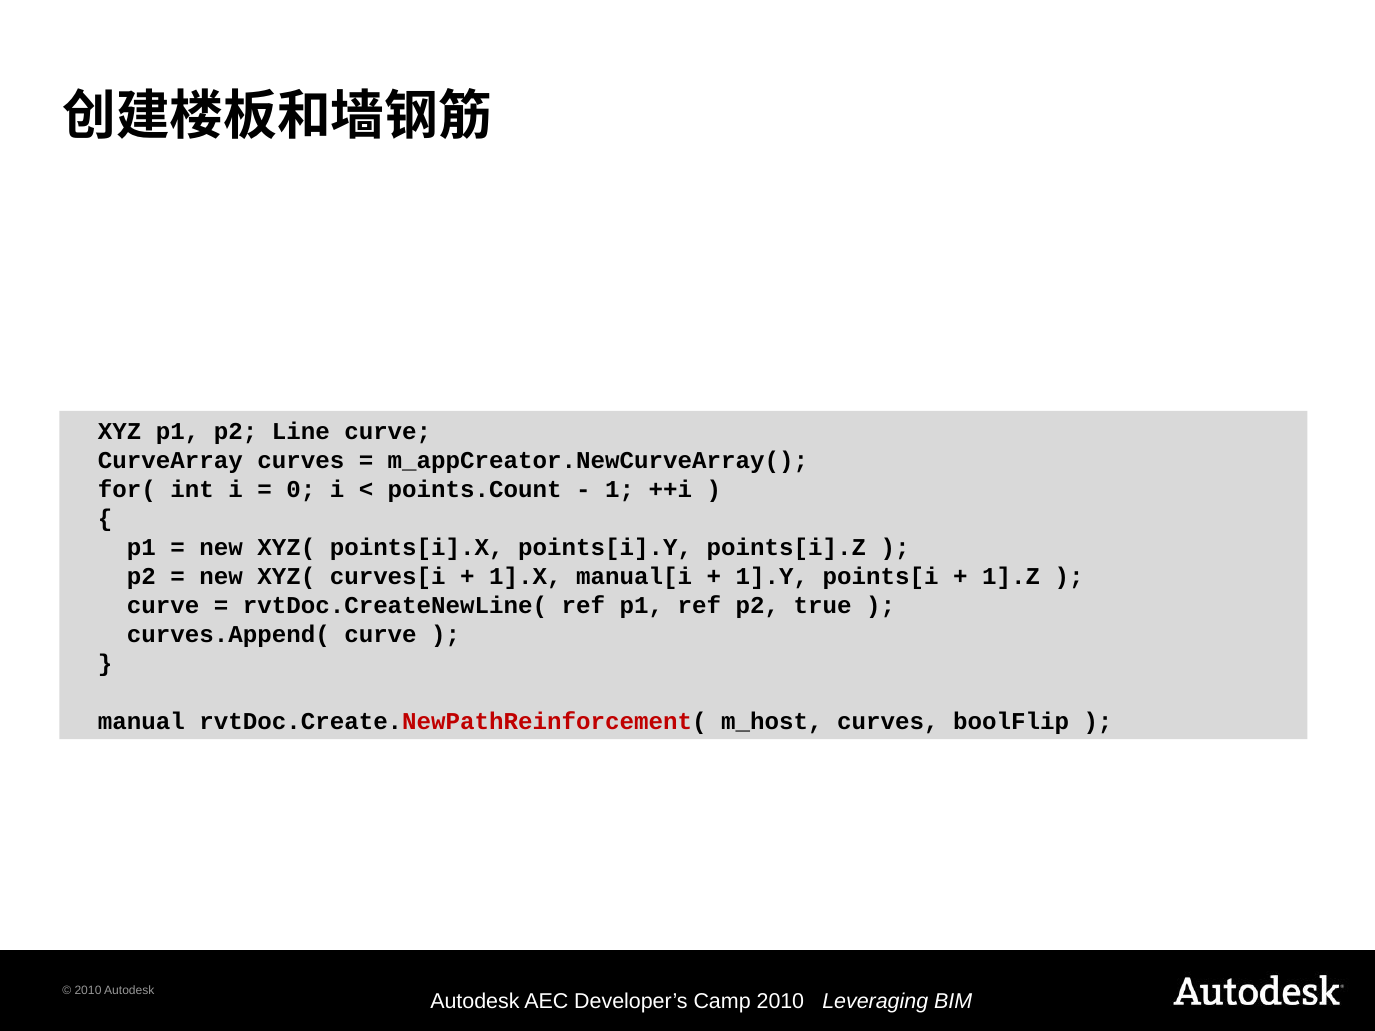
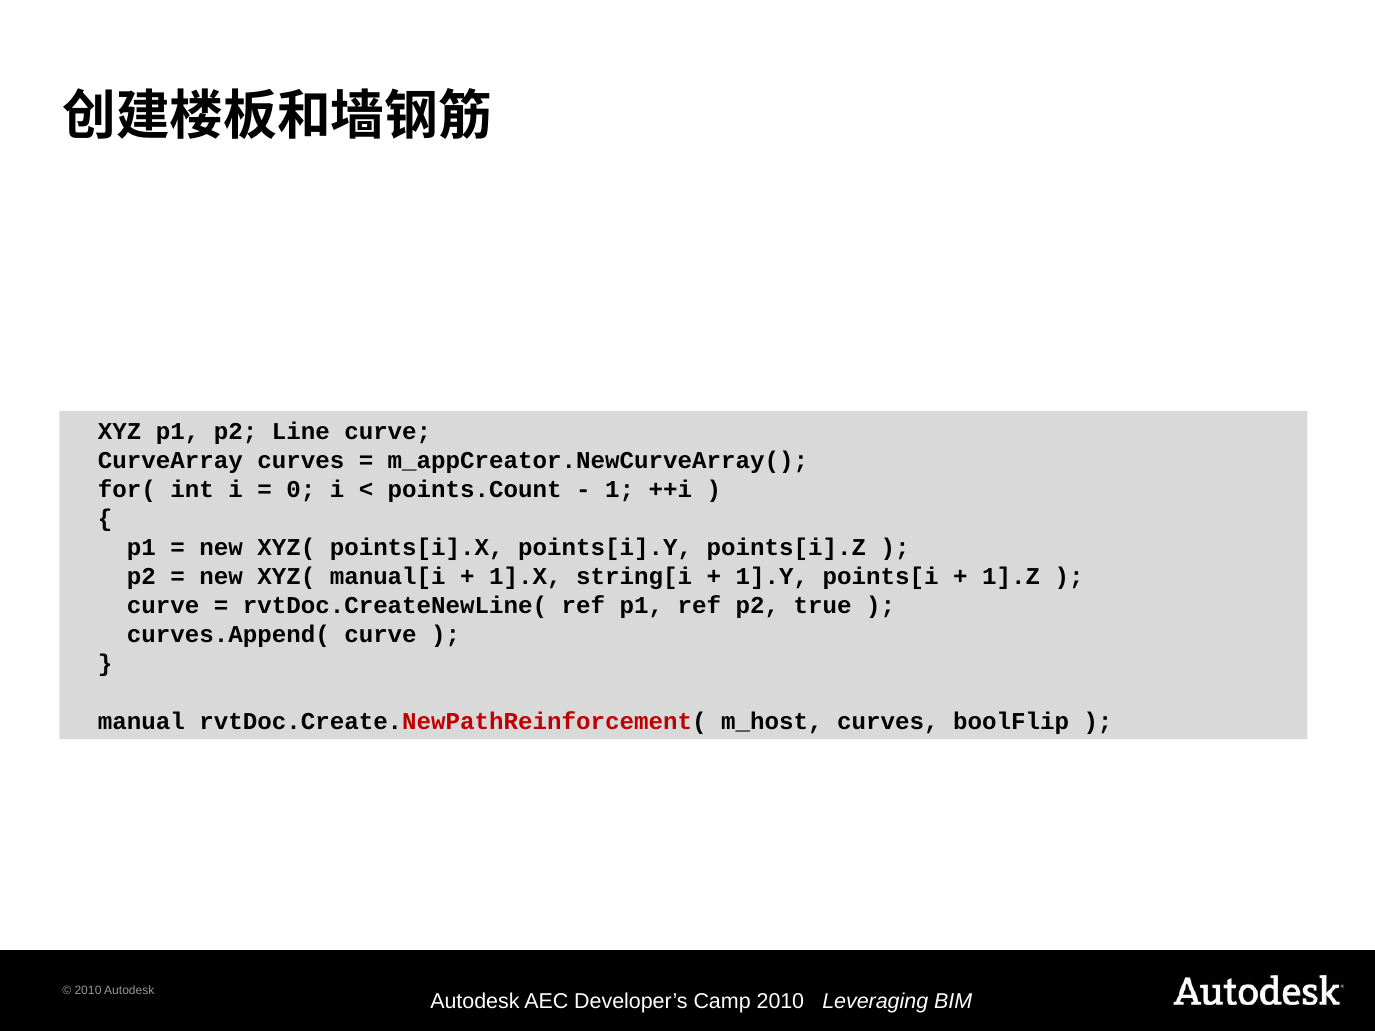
curves[i: curves[i -> manual[i (388, 577)
manual[i: manual[i -> string[i (634, 577)
